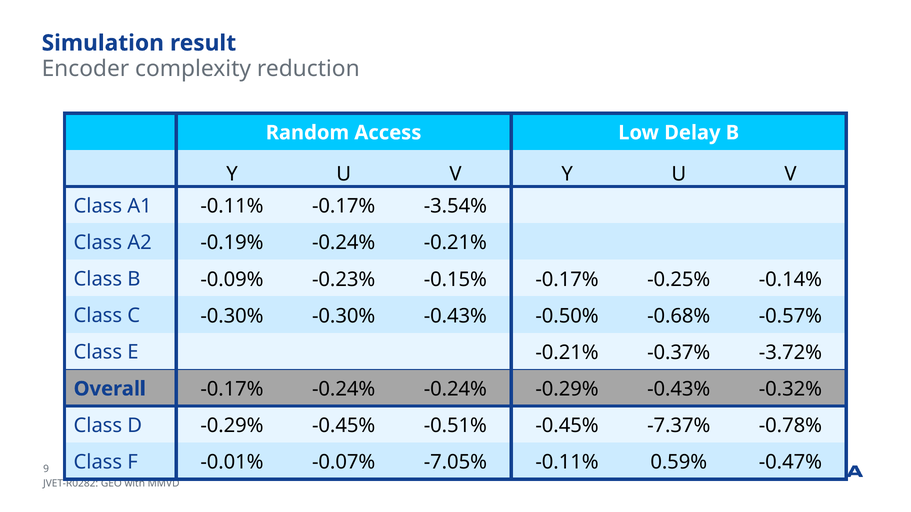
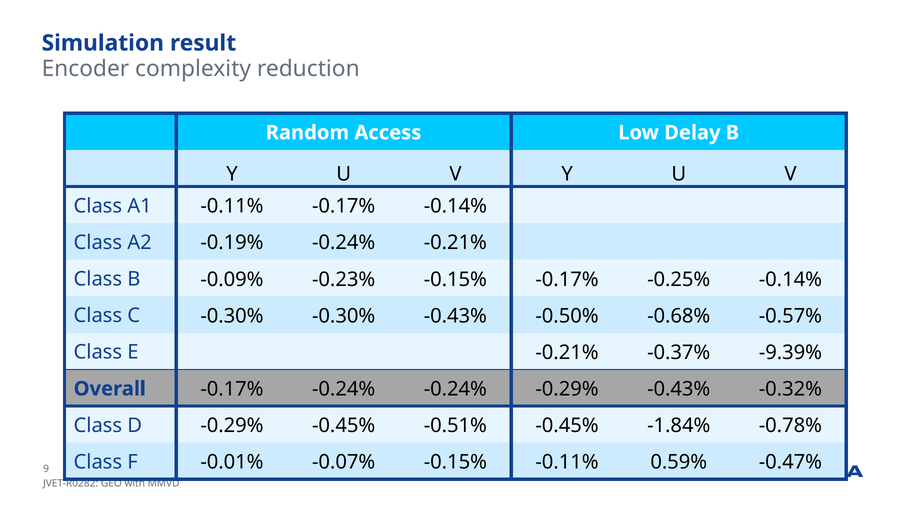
-0.17% -3.54%: -3.54% -> -0.14% (455, 206)
-3.72%: -3.72% -> -9.39% (790, 353)
-7.37%: -7.37% -> -1.84% (679, 426)
-0.07% -7.05%: -7.05% -> -0.15% (455, 463)
